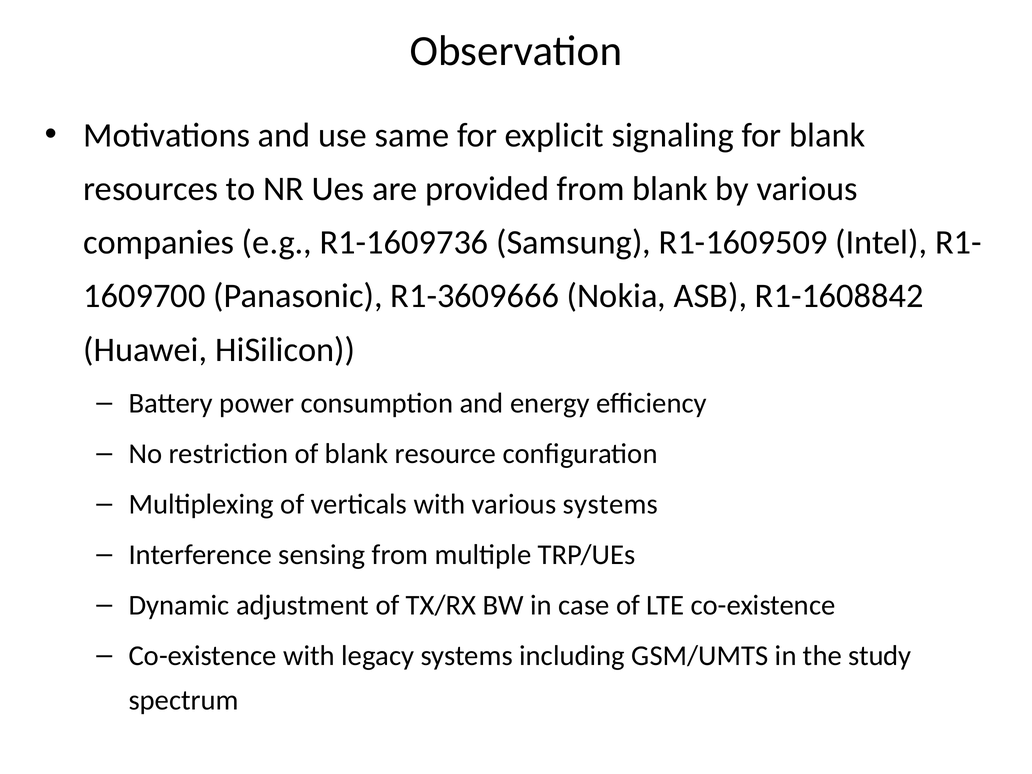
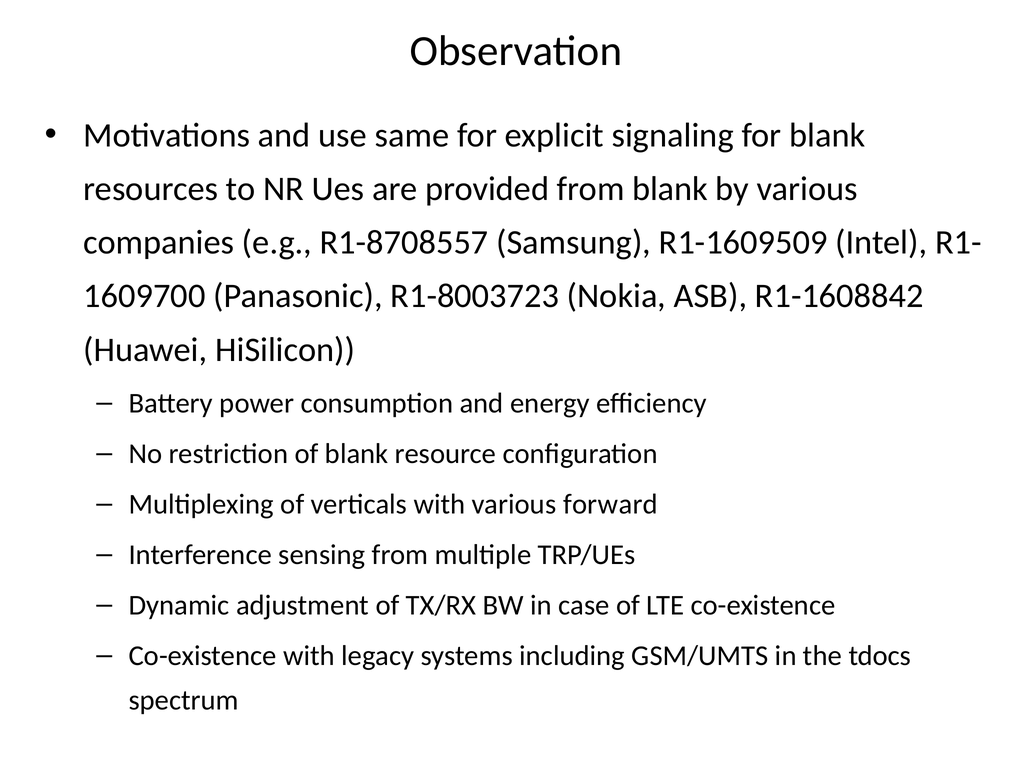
R1-1609736: R1-1609736 -> R1-8708557 (404, 242)
R1-3609666: R1-3609666 -> R1-8003723 (475, 296)
various systems: systems -> forward (610, 504)
study: study -> tdocs (880, 656)
